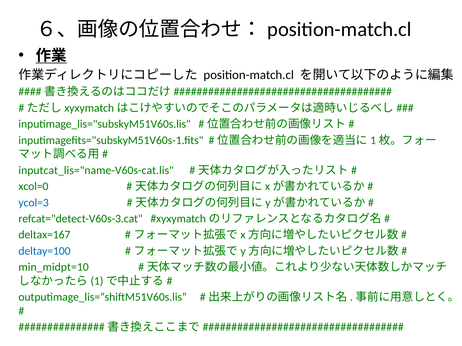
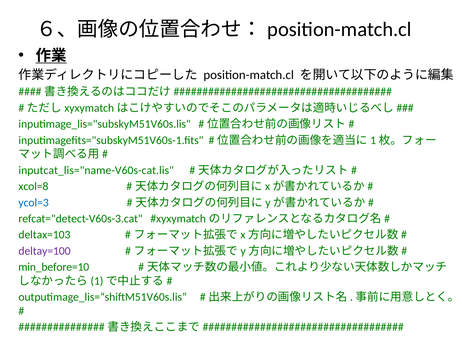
xcol=0: xcol=0 -> xcol=8 (33, 187)
deltax=167: deltax=167 -> deltax=103 (44, 235)
deltay=100 colour: blue -> purple (45, 251)
min_midpt=10: min_midpt=10 -> min_before=10 (54, 268)
